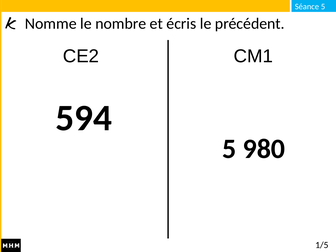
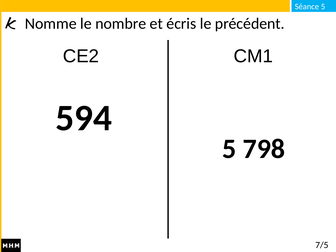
980: 980 -> 798 (264, 149)
1/5: 1/5 -> 7/5 (322, 245)
